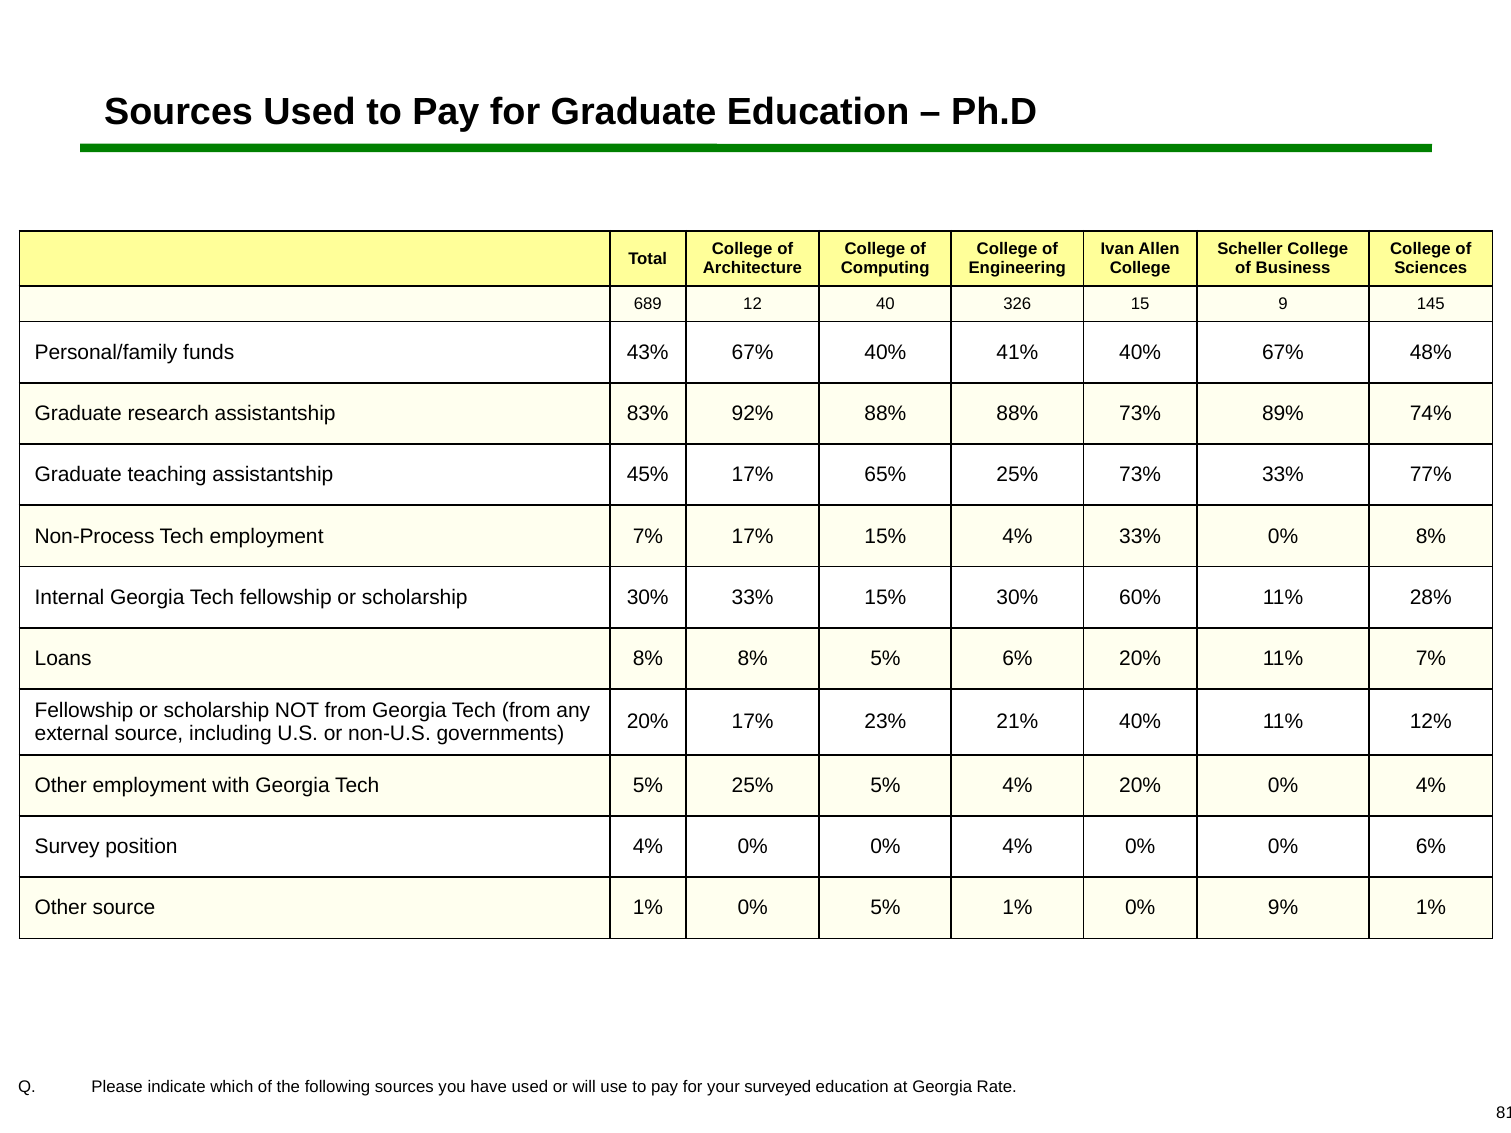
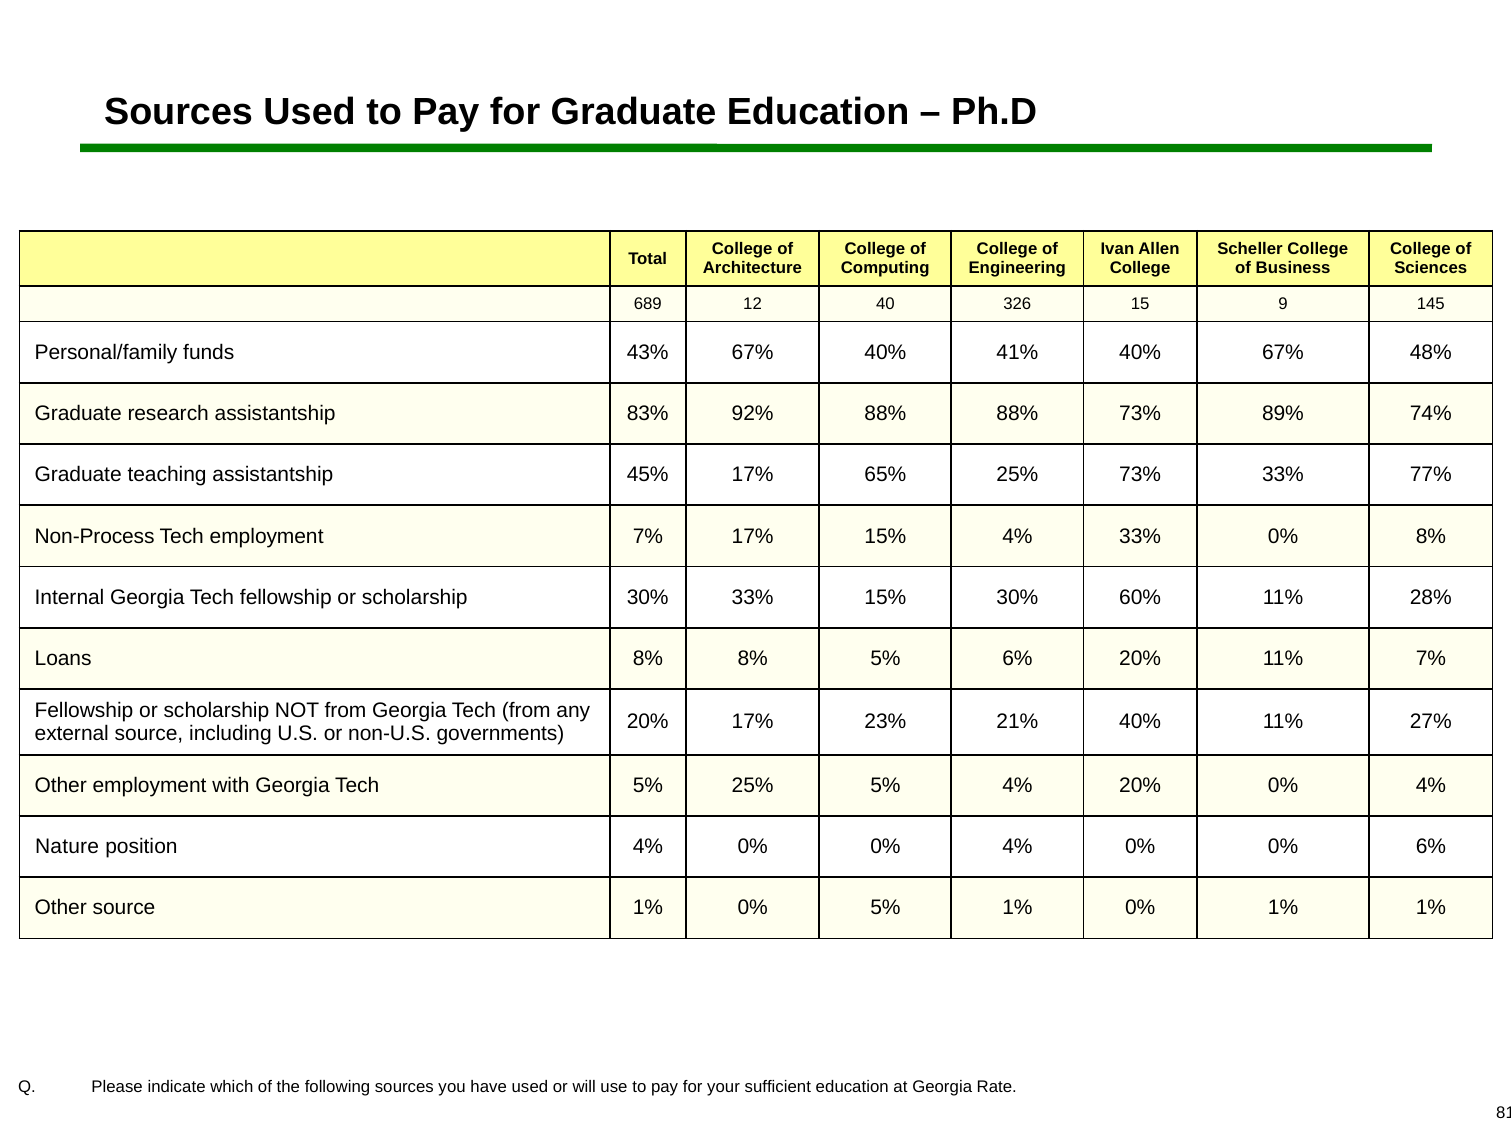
12%: 12% -> 27% (1431, 722)
Survey: Survey -> Nature (67, 847)
0% 9%: 9% -> 1% (1283, 908)
surveyed: surveyed -> sufficient (778, 1087)
